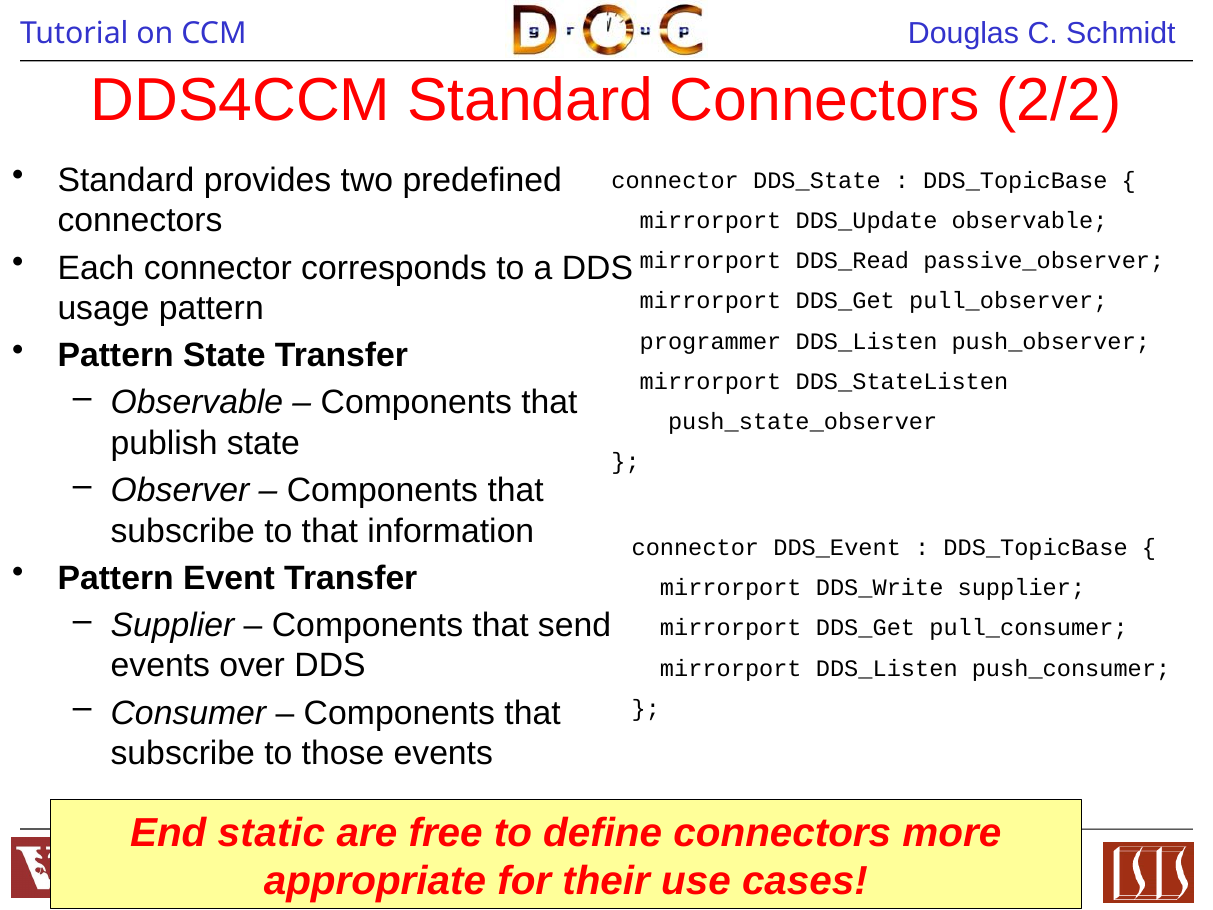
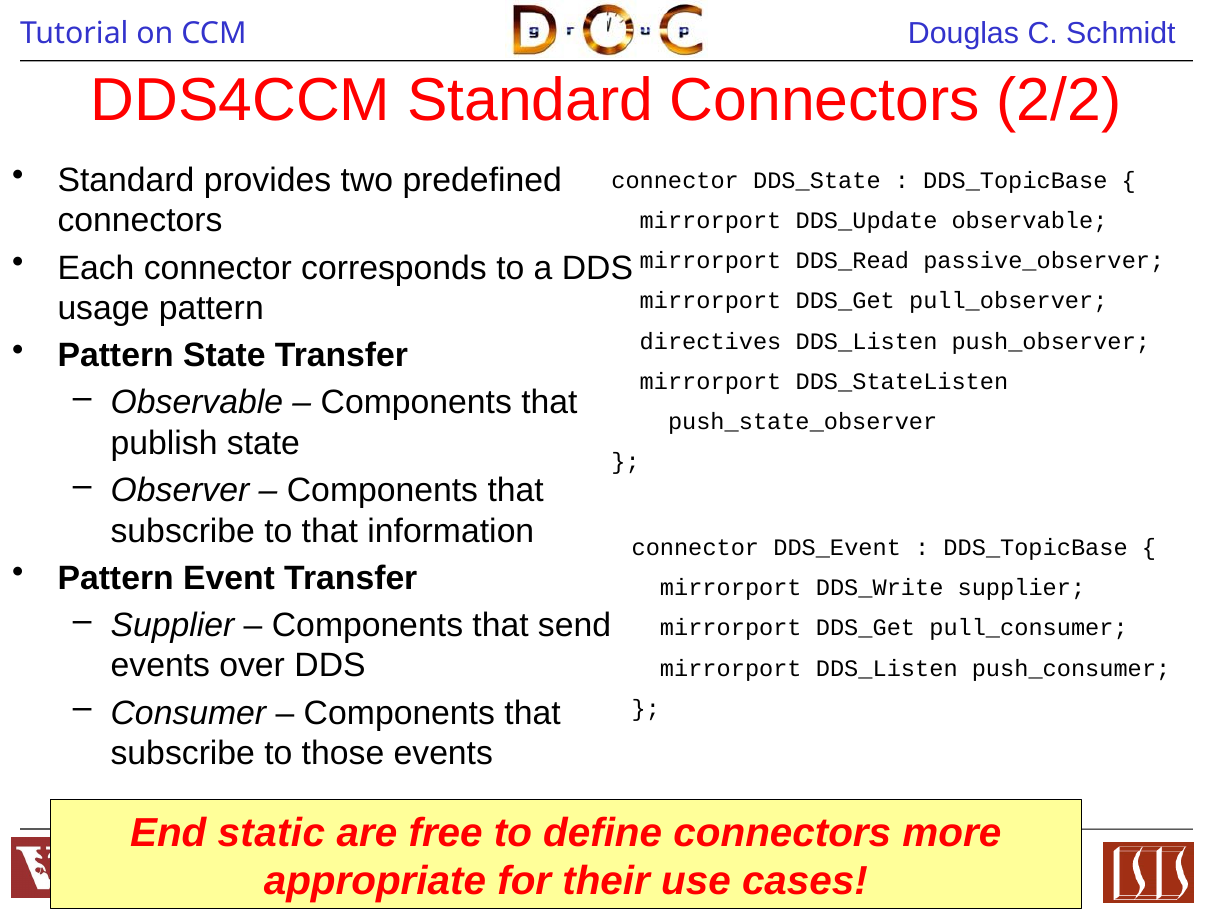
programmer: programmer -> directives (711, 341)
